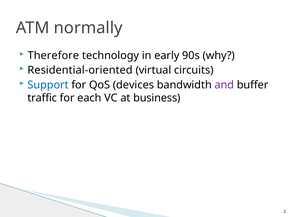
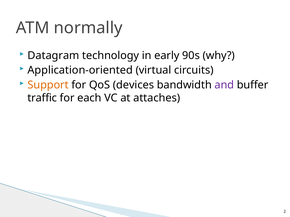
Therefore: Therefore -> Datagram (53, 56)
Residential-oriented: Residential-oriented -> Application-oriented (80, 70)
Support colour: blue -> orange (48, 85)
business: business -> attaches (157, 98)
